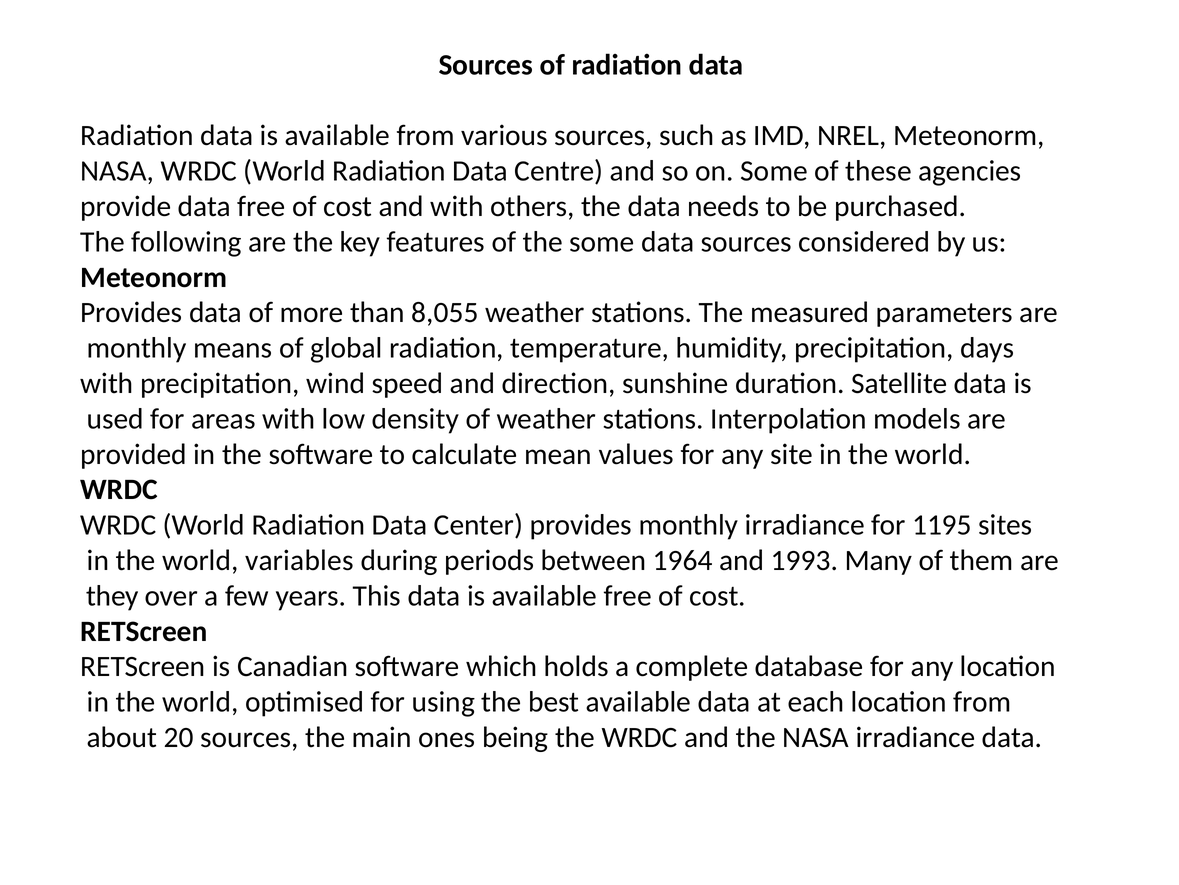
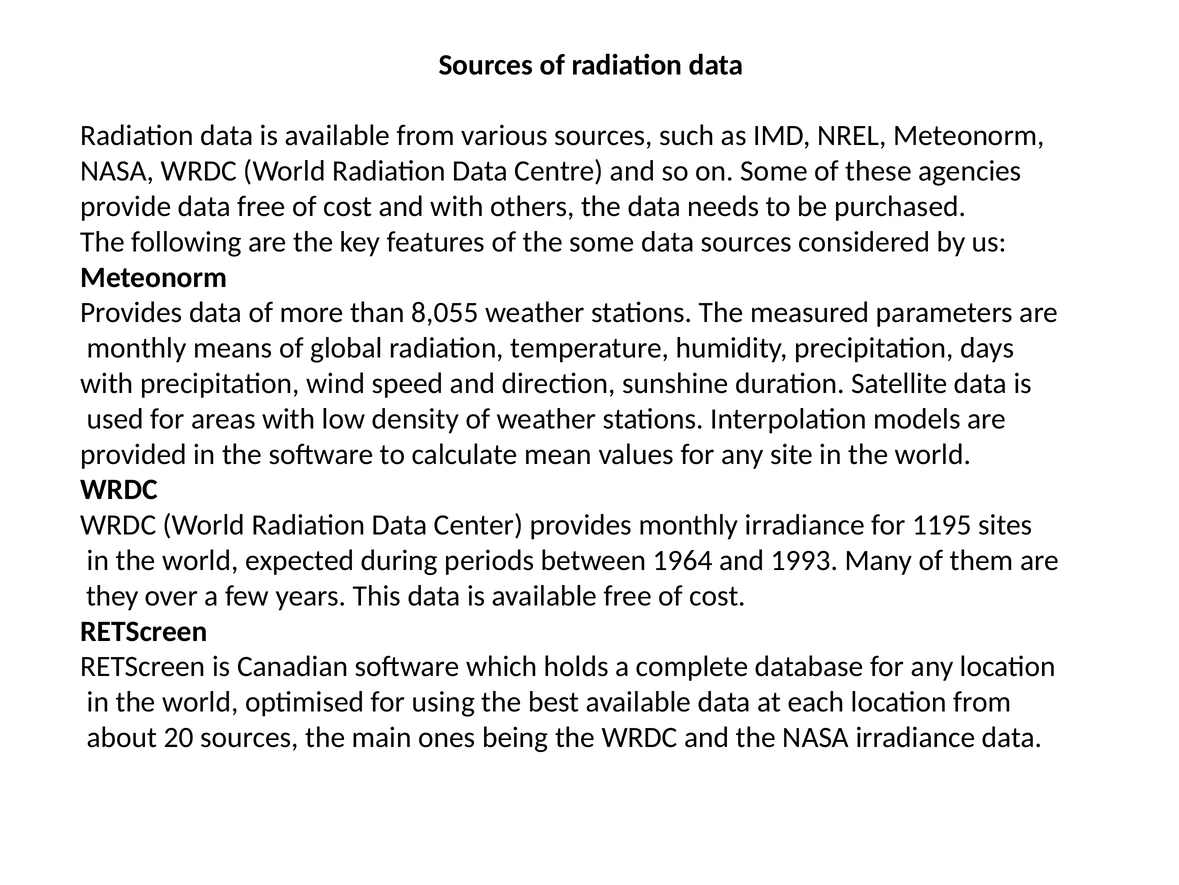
variables: variables -> expected (300, 560)
